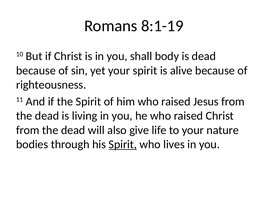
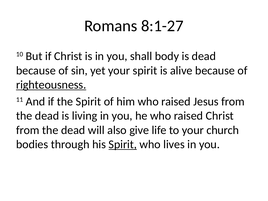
8:1-19: 8:1-19 -> 8:1-27 (162, 26)
righteousness underline: none -> present (51, 85)
nature: nature -> church (223, 130)
